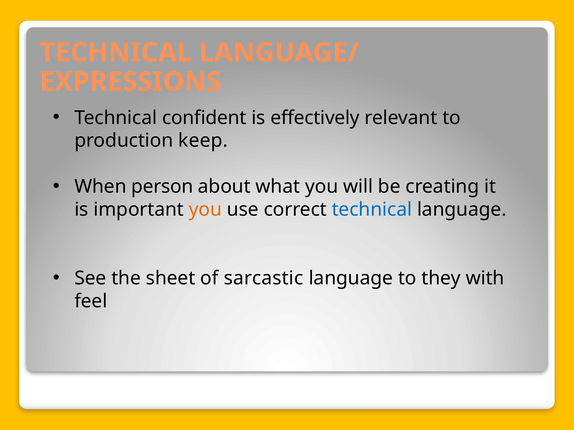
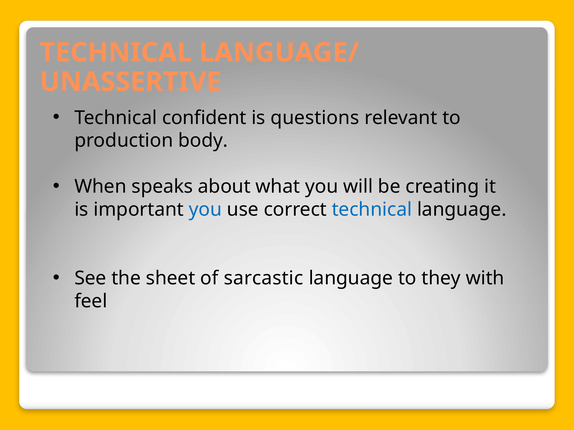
EXPRESSIONS: EXPRESSIONS -> UNASSERTIVE (130, 82)
effectively: effectively -> questions (315, 118)
keep: keep -> body (203, 141)
person: person -> speaks (162, 187)
you colour: orange -> blue (205, 210)
